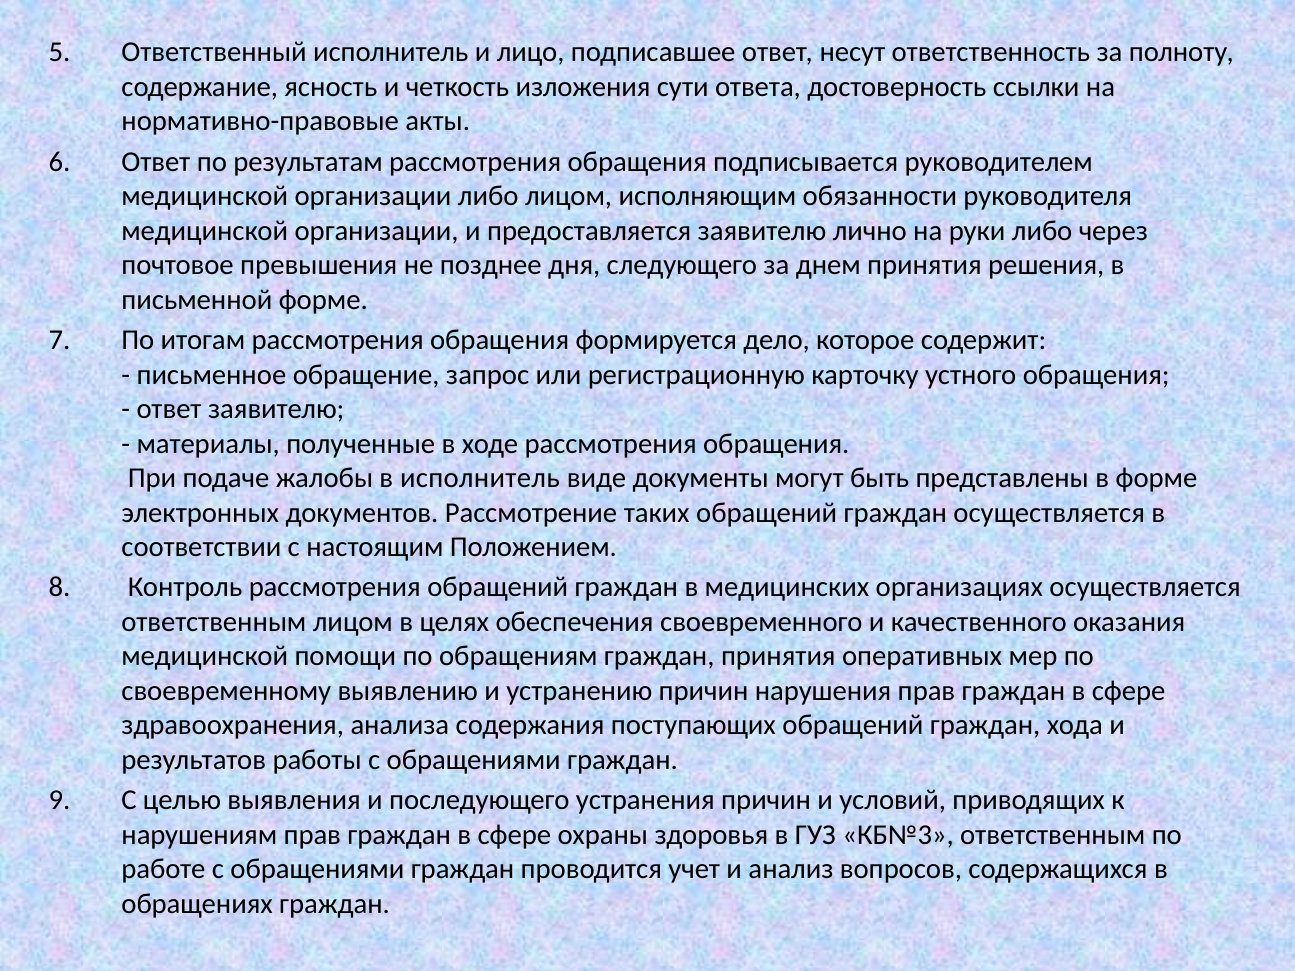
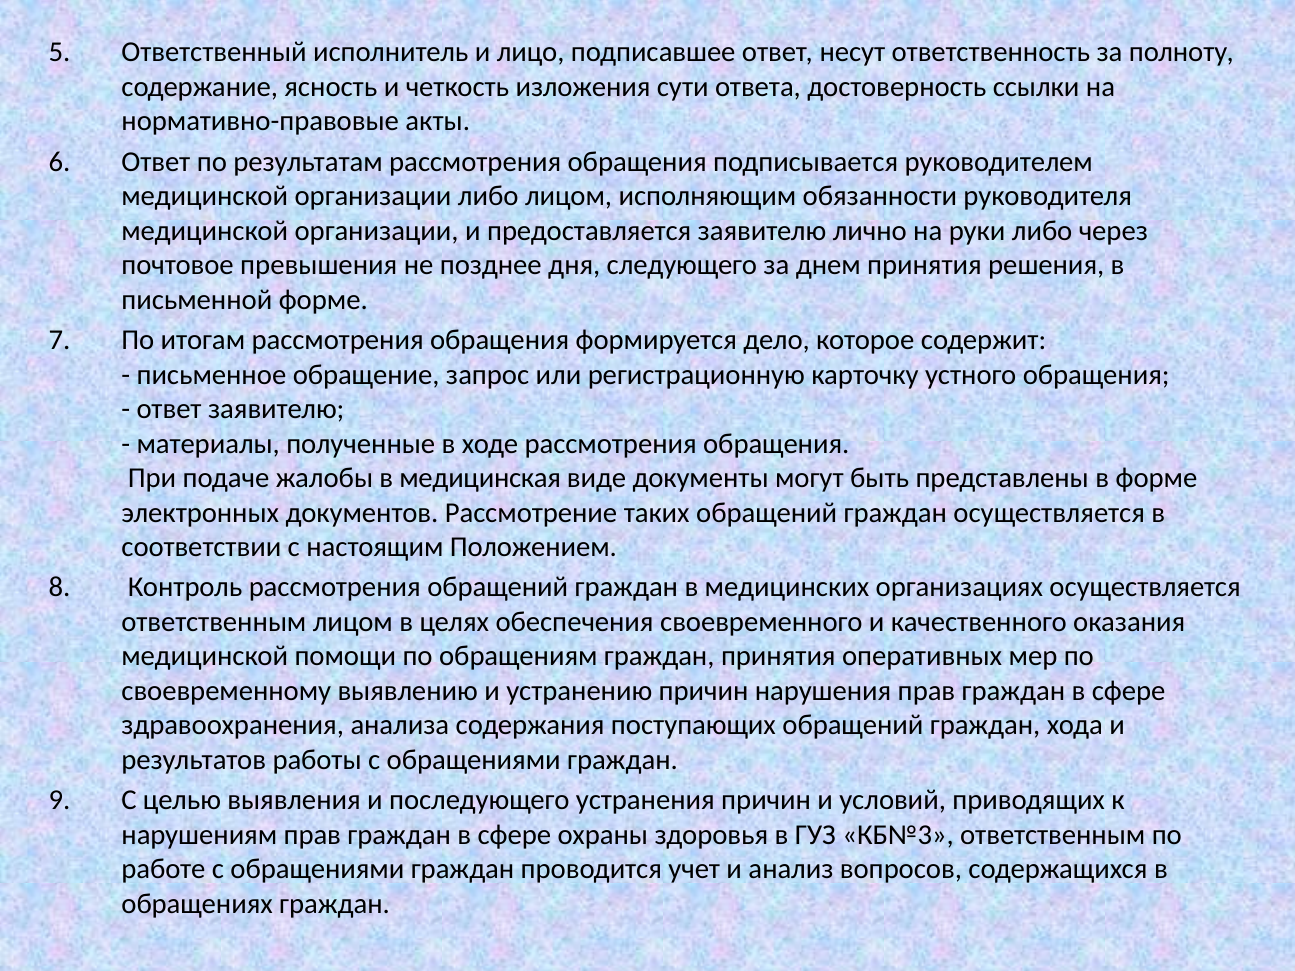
в исполнитель: исполнитель -> медицинская (480, 478)
